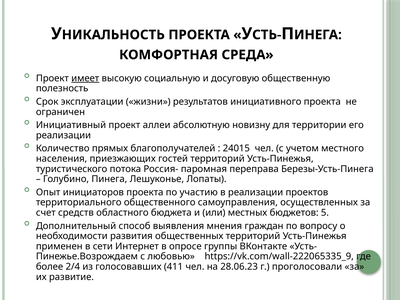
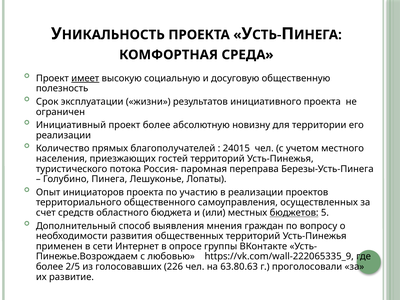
проект аллеи: аллеи -> более (157, 125)
бюджетов underline: none -> present (294, 213)
2/4: 2/4 -> 2/5 (73, 267)
411: 411 -> 226 (173, 267)
28.06.23: 28.06.23 -> 63.80.63 (239, 267)
